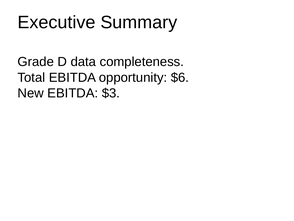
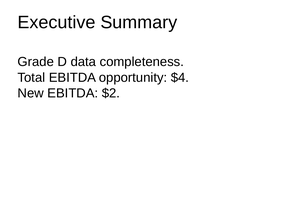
$6: $6 -> $4 (180, 77)
$3: $3 -> $2 (111, 93)
